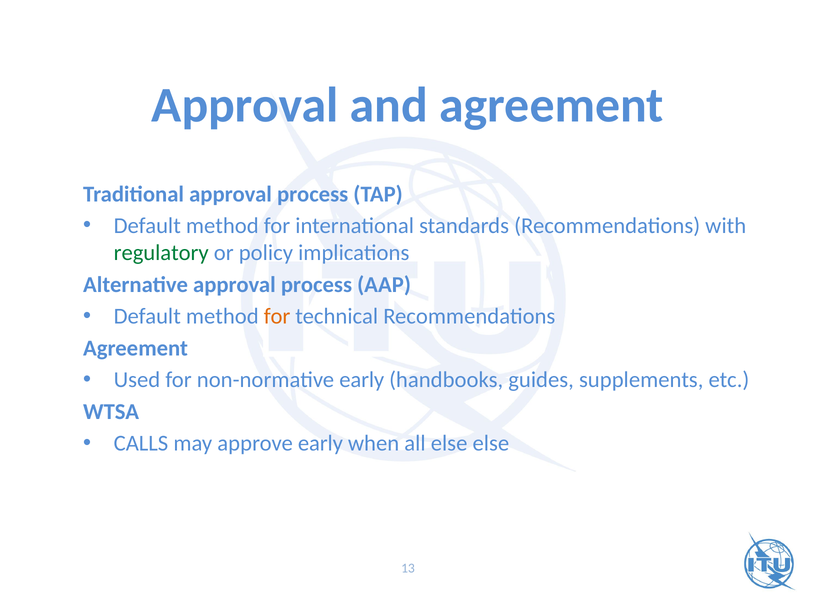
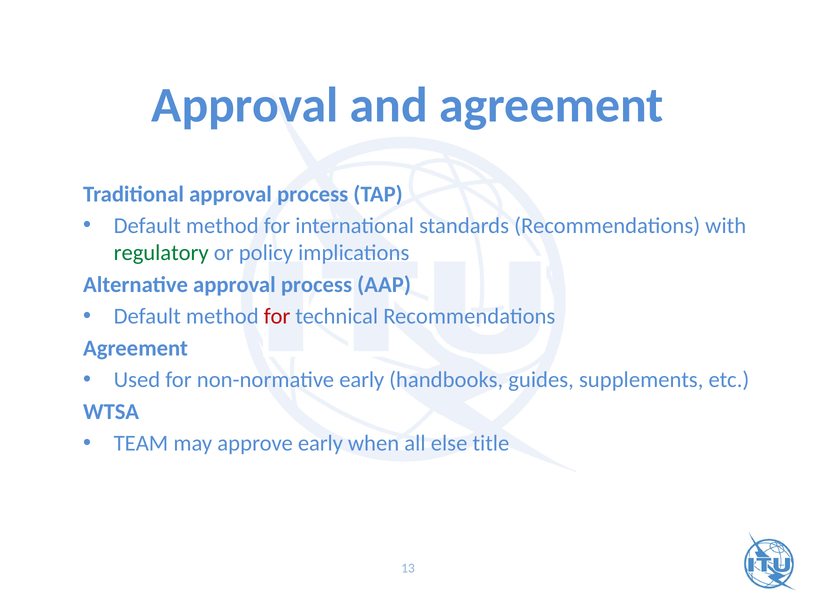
for colour: orange -> red (277, 316)
CALLS: CALLS -> TEAM (141, 443)
else else: else -> title (491, 443)
